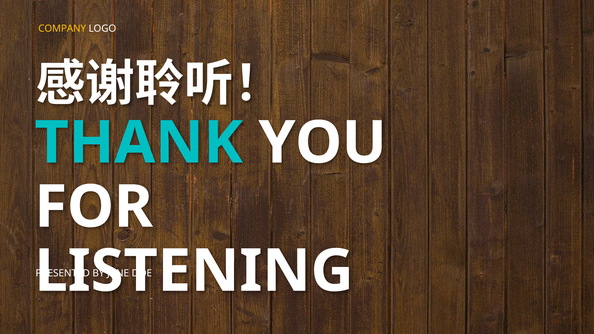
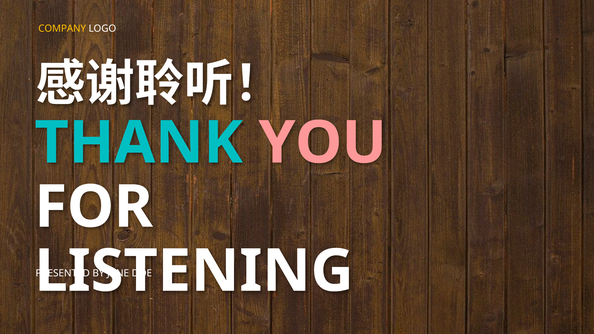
YOU colour: white -> pink (323, 143)
